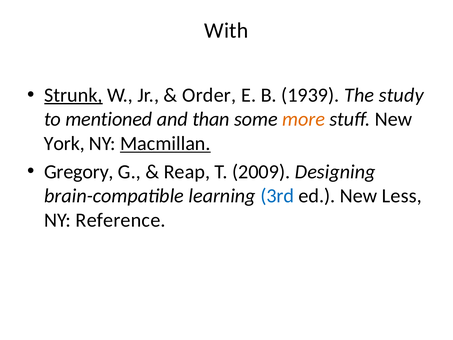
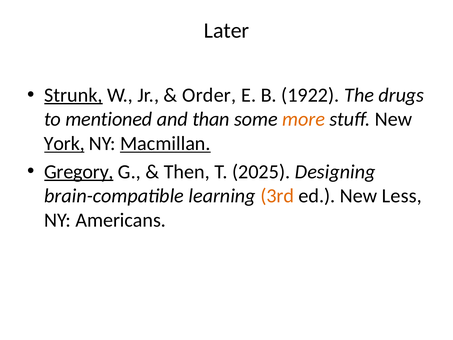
With: With -> Later (227, 31)
1939: 1939 -> 1922 (310, 95)
study: study -> drugs (401, 95)
York underline: none -> present (64, 143)
Gregory underline: none -> present (79, 172)
Reap: Reap -> Then (187, 172)
2009: 2009 -> 2025 (261, 172)
3rd colour: blue -> orange (277, 196)
Reference: Reference -> Americans (121, 220)
